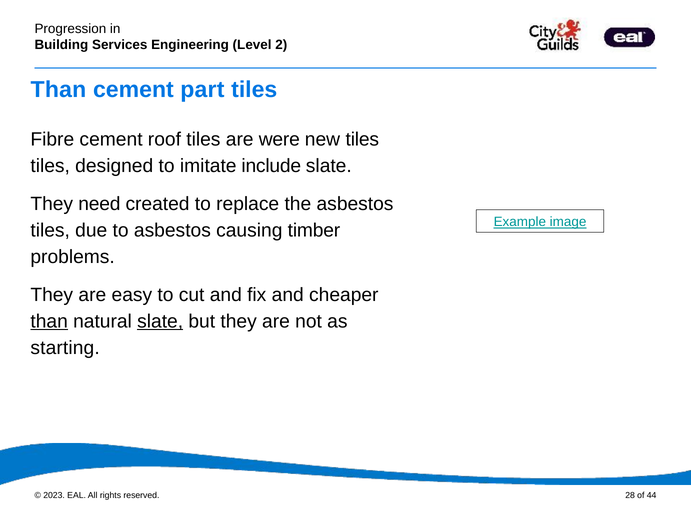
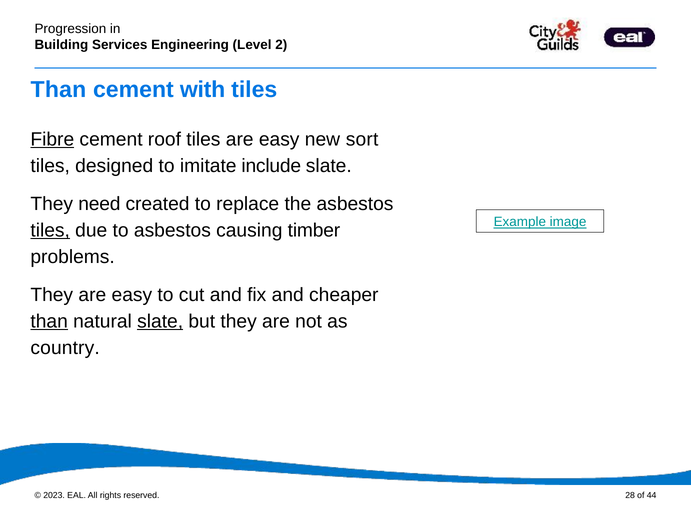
part: part -> with (203, 90)
Fibre underline: none -> present (52, 139)
tiles are were: were -> easy (279, 139)
new tiles: tiles -> sort (362, 139)
tiles underline: none -> present (50, 230)
starting: starting -> country (65, 348)
